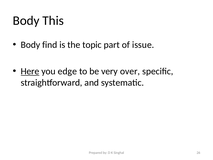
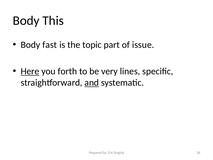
find: find -> fast (50, 45)
edge: edge -> forth (67, 71)
over: over -> lines (130, 71)
and underline: none -> present (92, 83)
